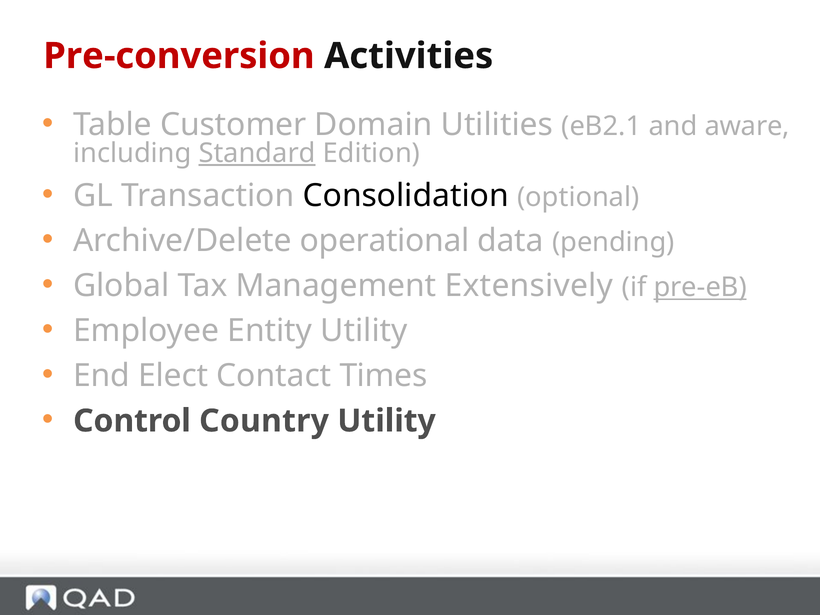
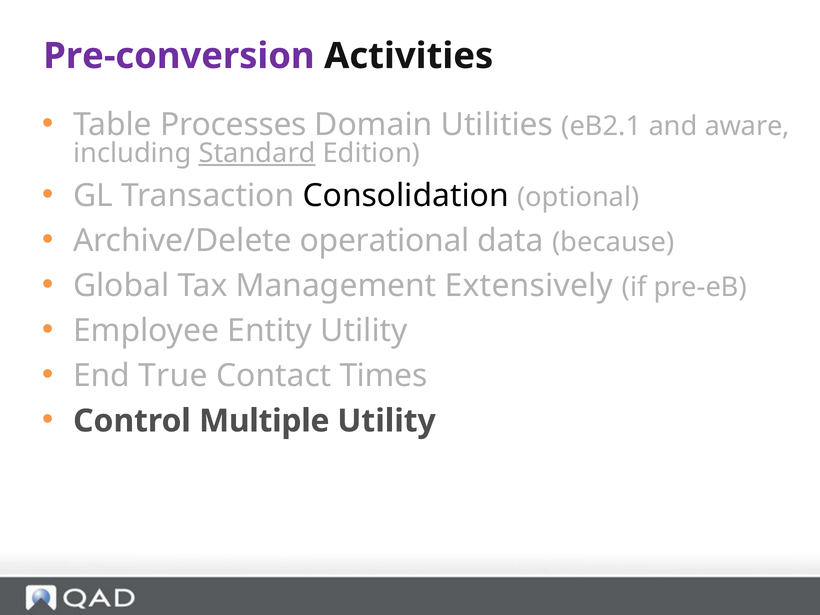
Pre-conversion colour: red -> purple (179, 56)
Customer: Customer -> Processes (233, 125)
pending: pending -> because (613, 242)
pre-eB underline: present -> none (700, 287)
Elect: Elect -> True (173, 376)
Country: Country -> Multiple (264, 421)
